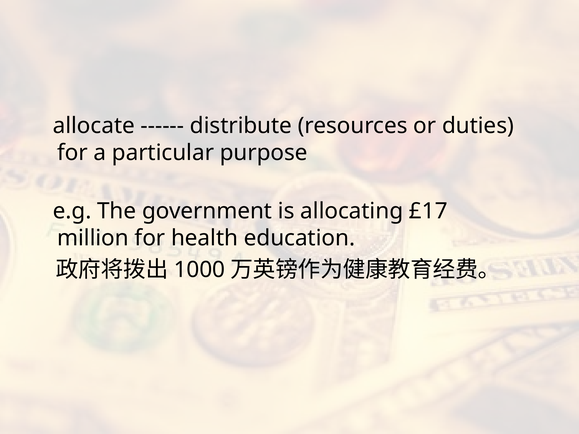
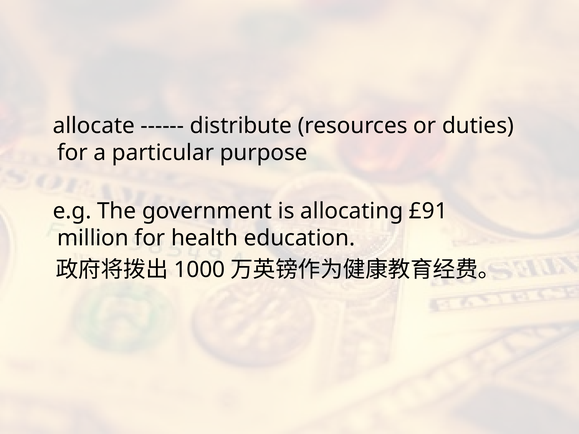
£17: £17 -> £91 (428, 211)
